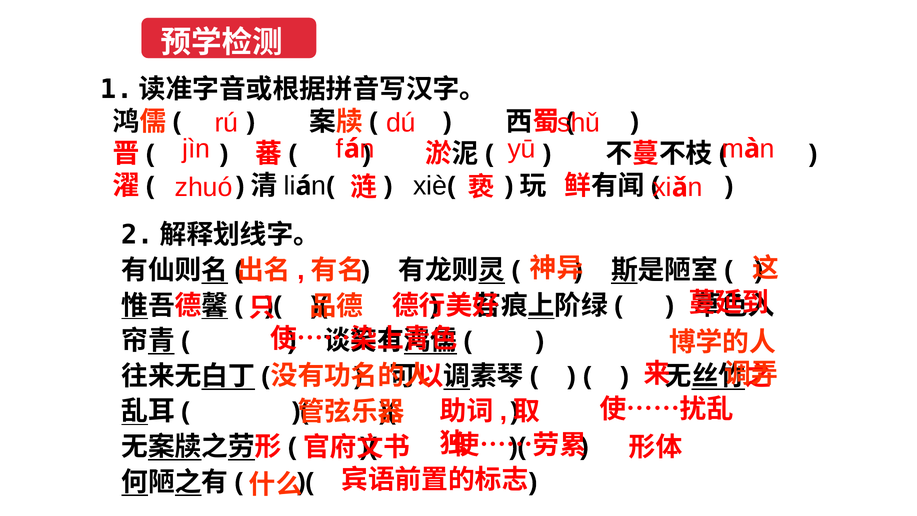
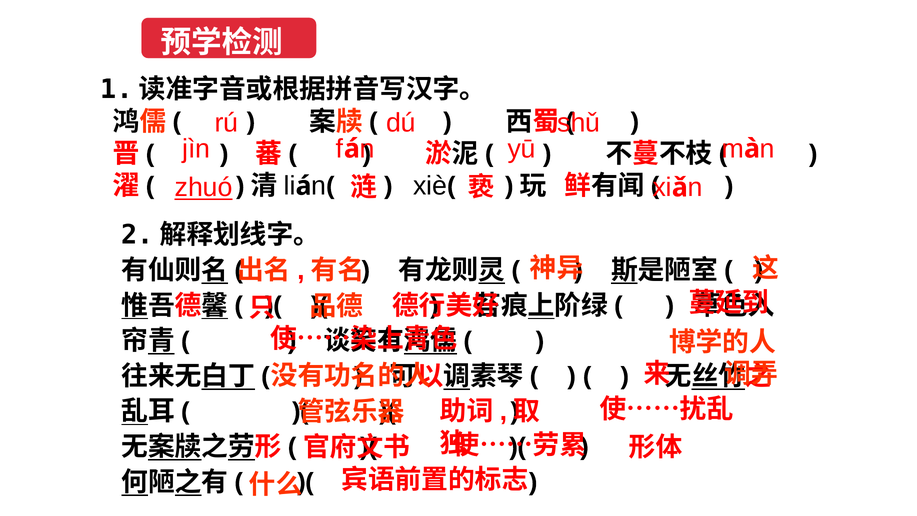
zhuó underline: none -> present (204, 188)
